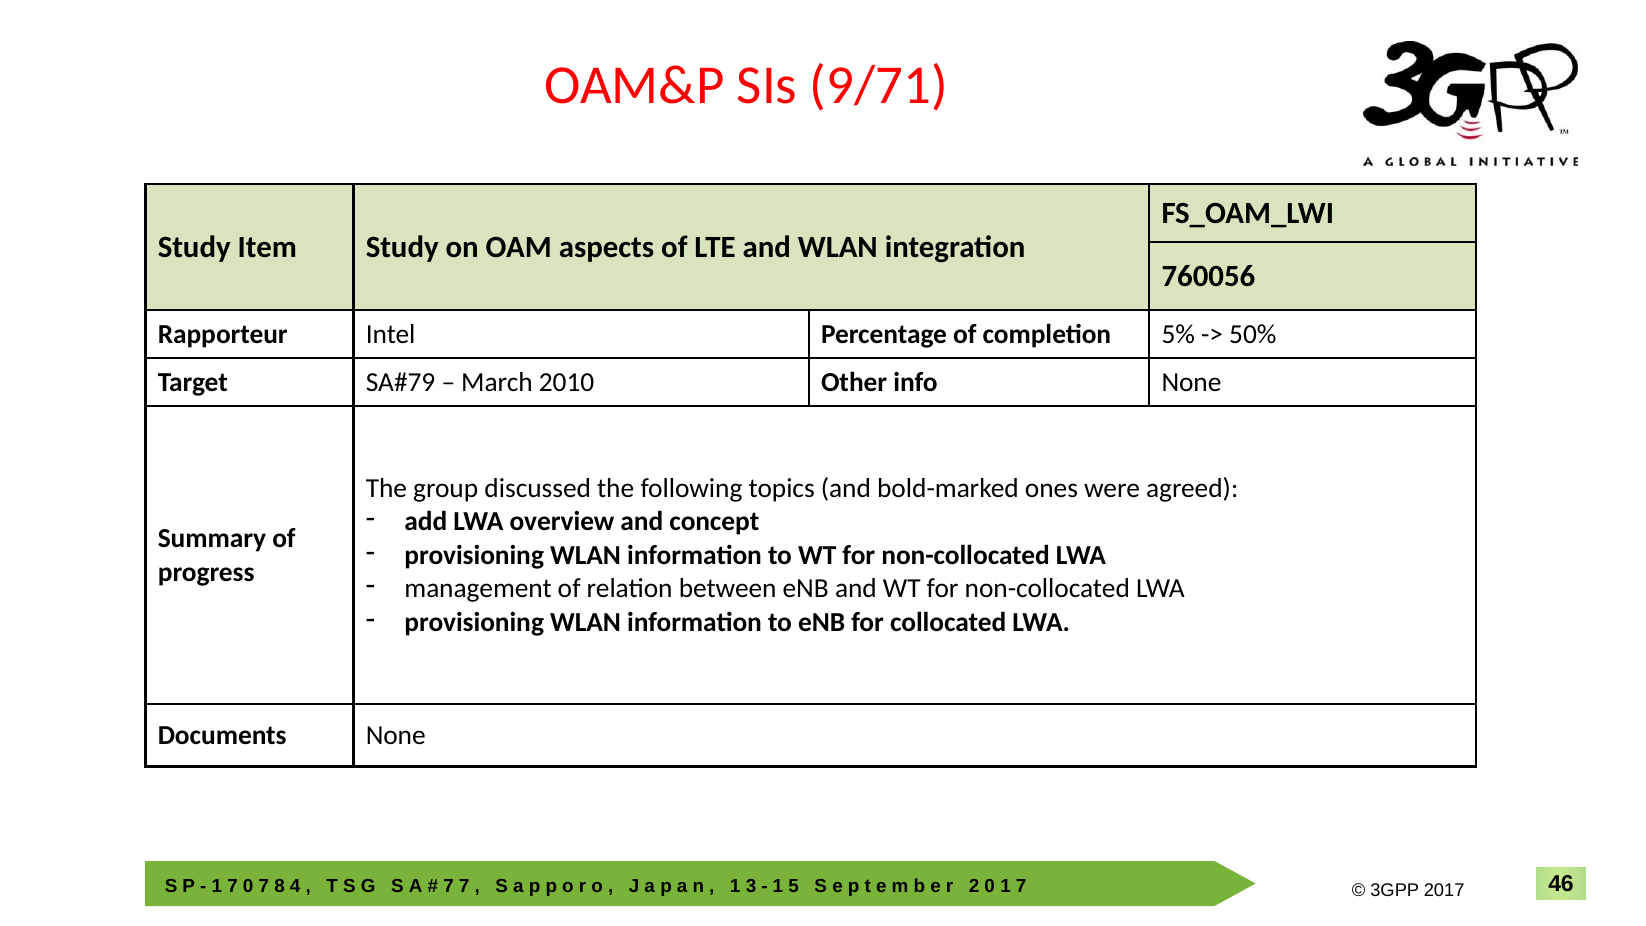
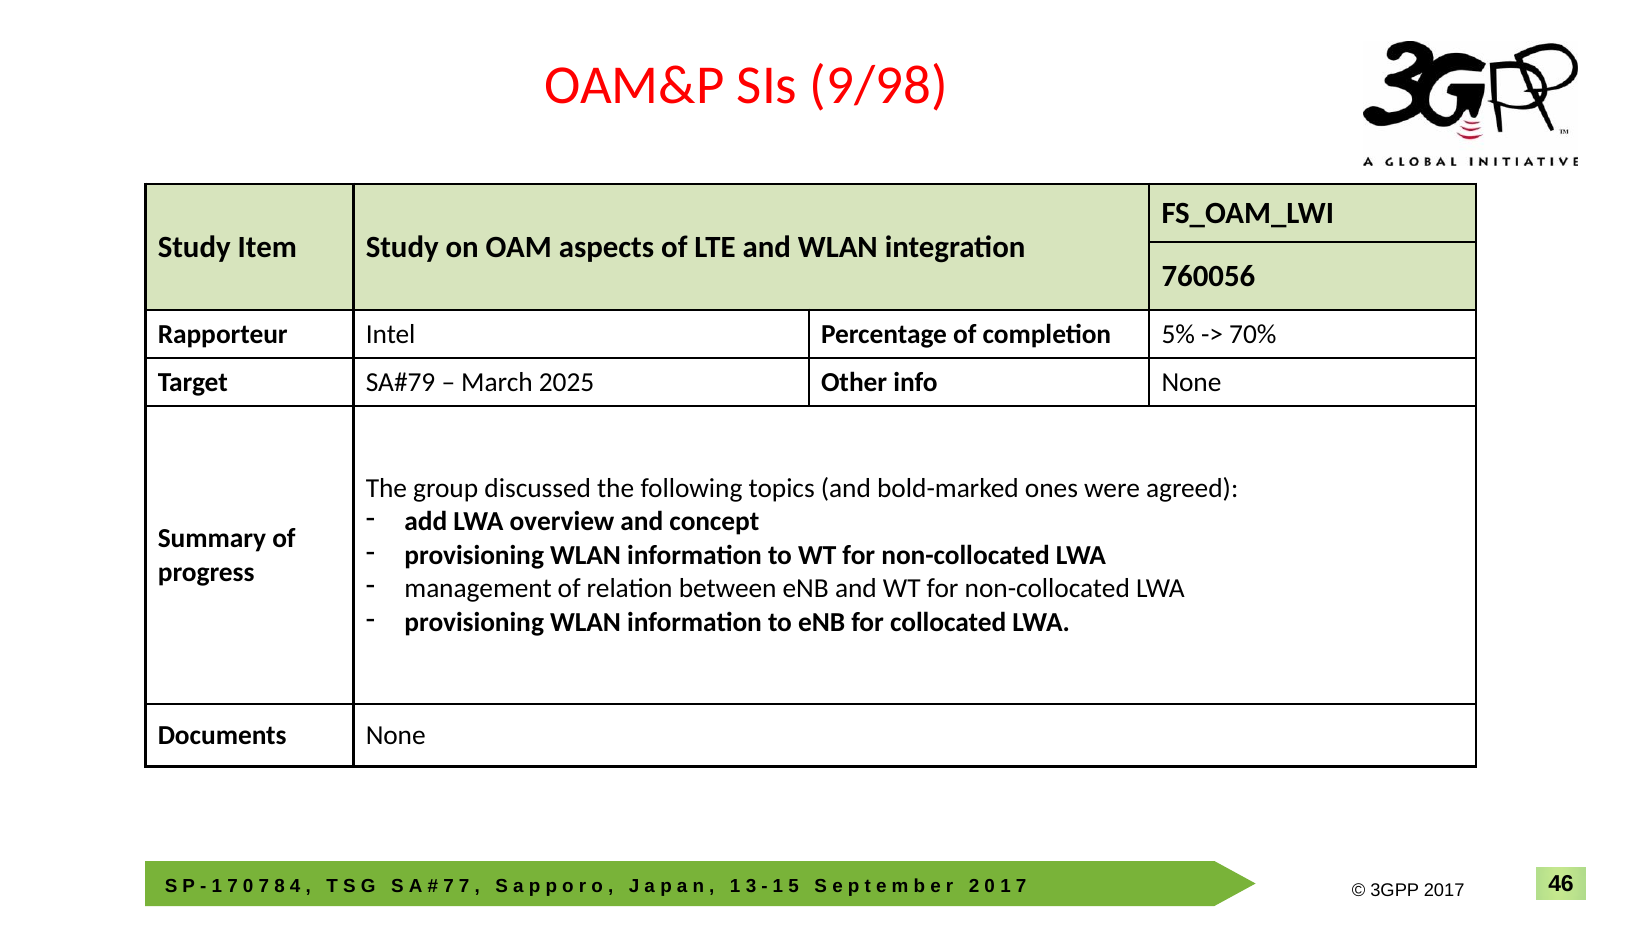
9/71: 9/71 -> 9/98 (879, 85)
50%: 50% -> 70% (1253, 334)
2010: 2010 -> 2025 (567, 382)
